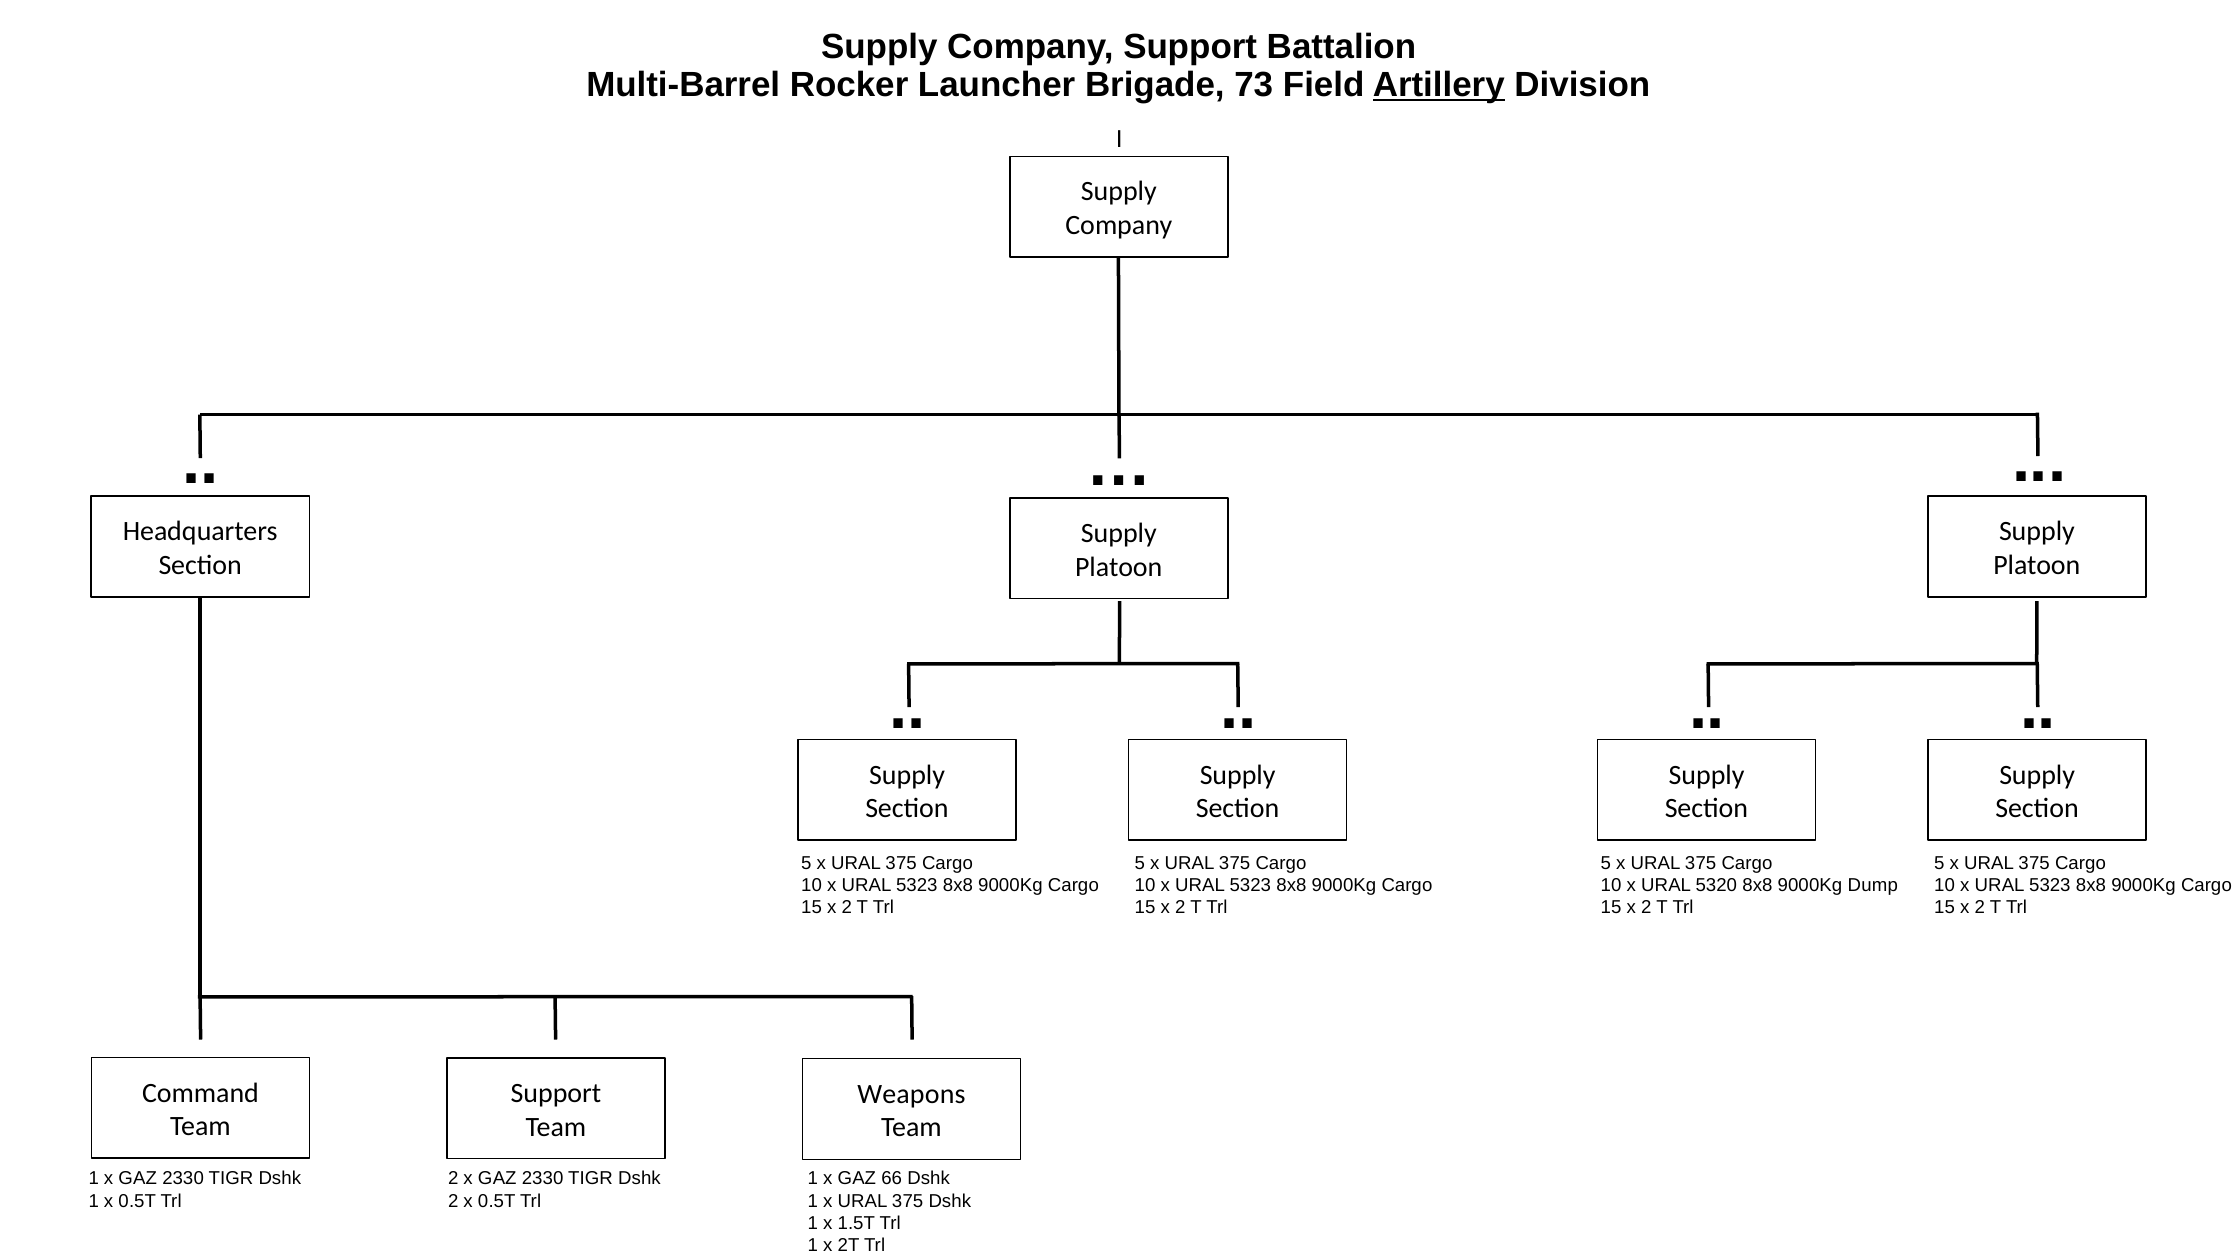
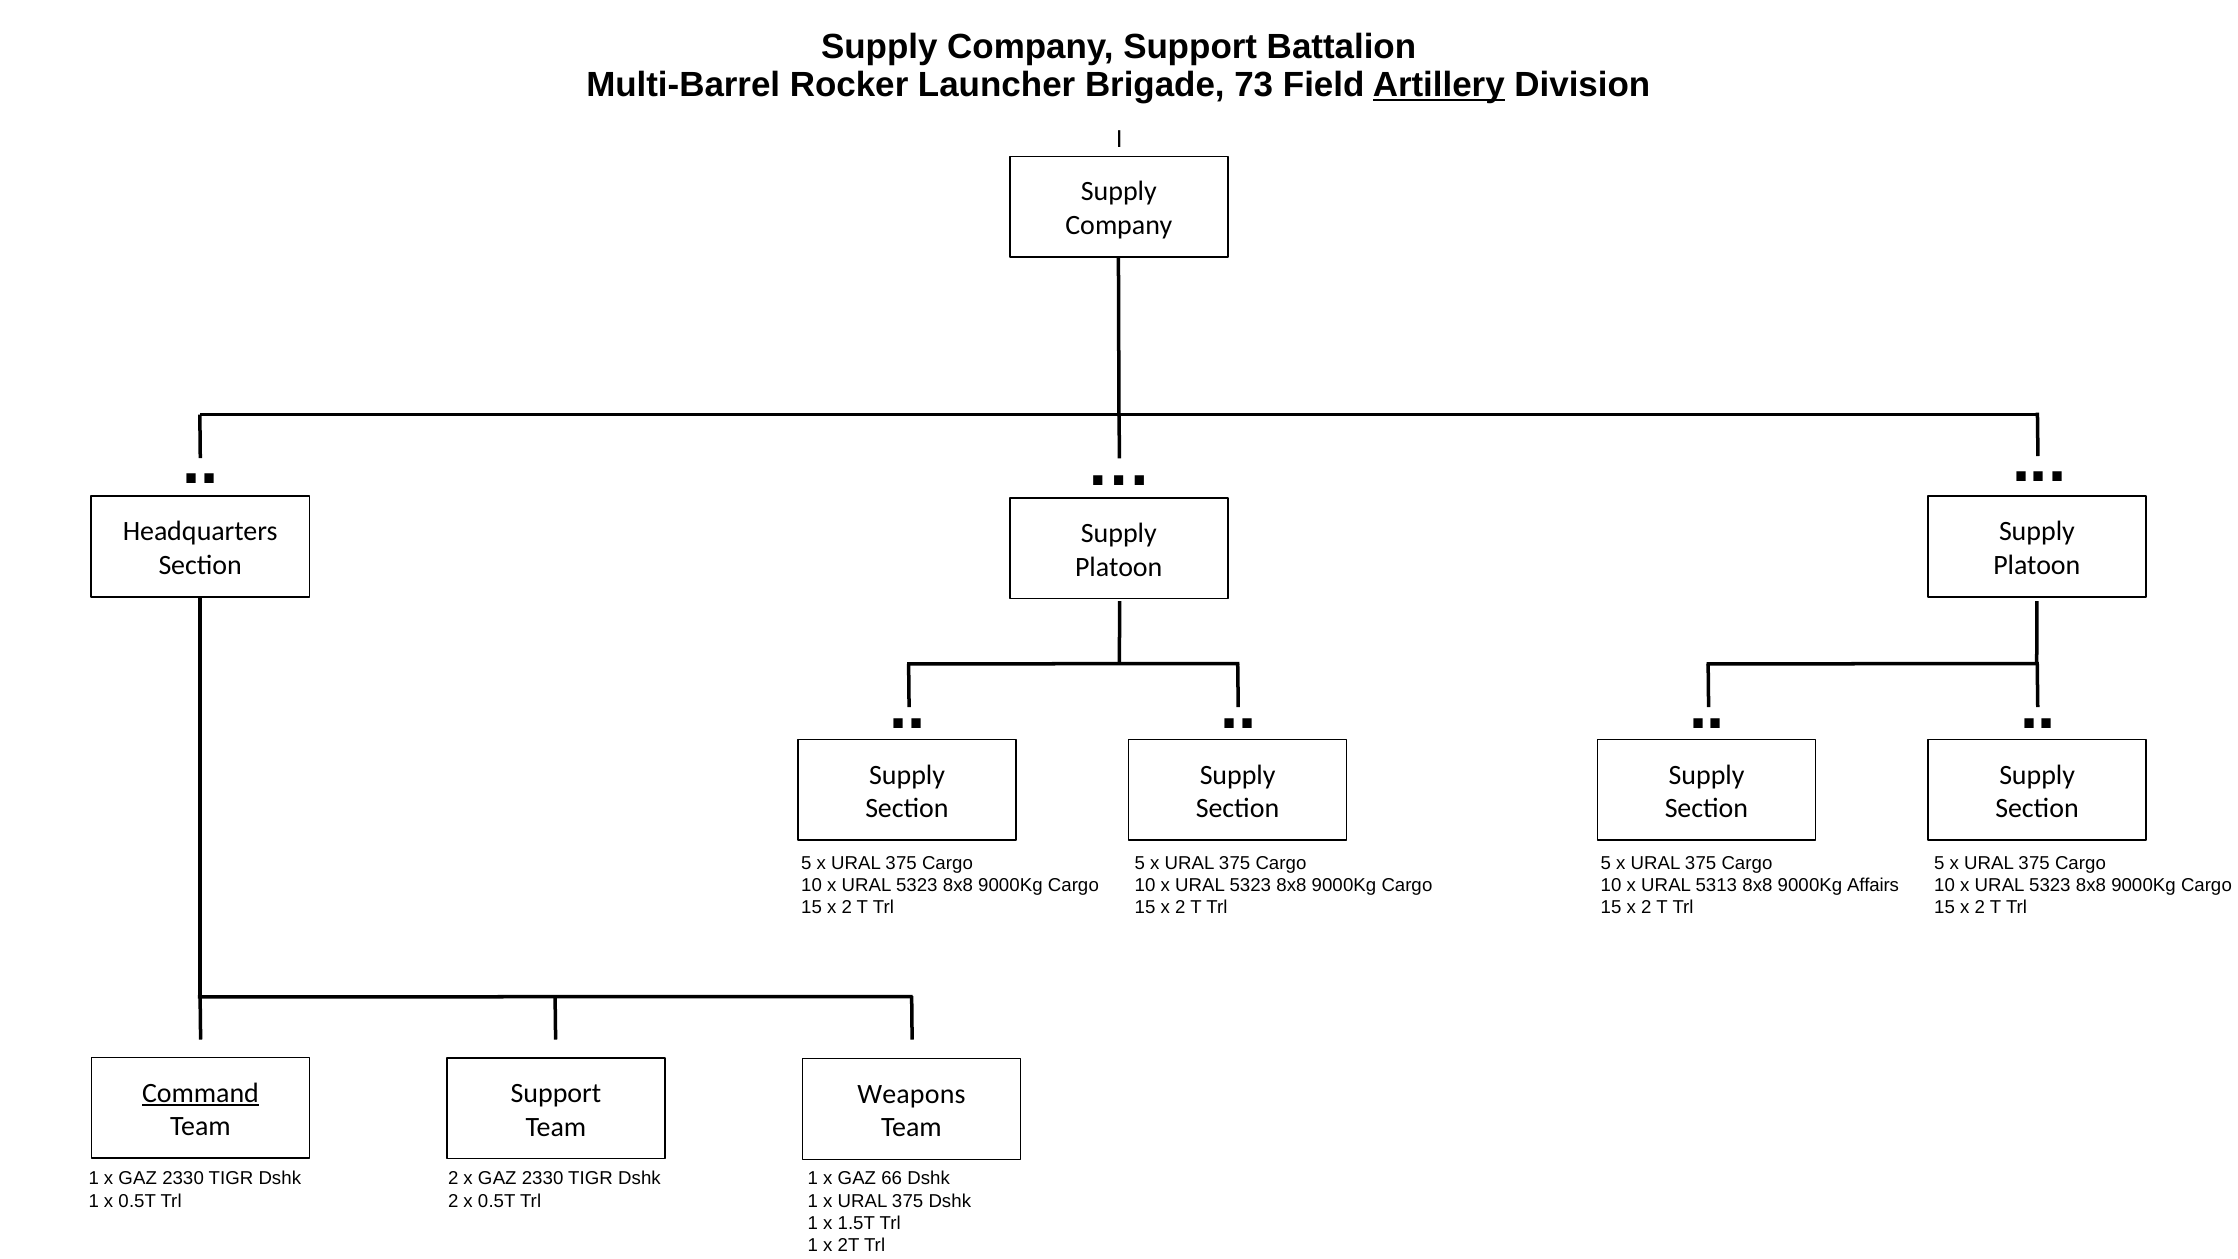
5320: 5320 -> 5313 (1716, 885)
Dump: Dump -> Affairs (1873, 885)
Command underline: none -> present (200, 1093)
